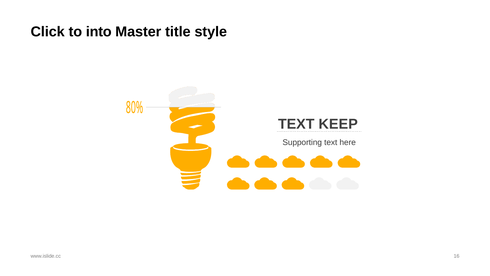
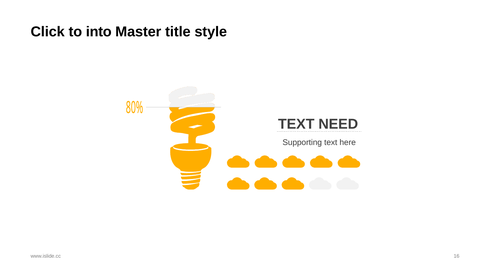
KEEP: KEEP -> NEED (338, 124)
